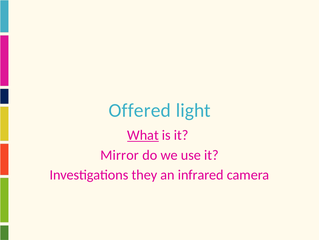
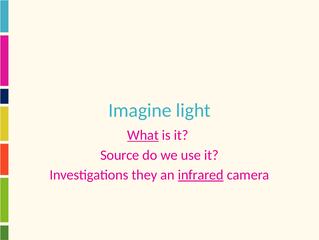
Offered: Offered -> Imagine (140, 110)
Mirror: Mirror -> Source (120, 155)
infrared underline: none -> present (201, 174)
